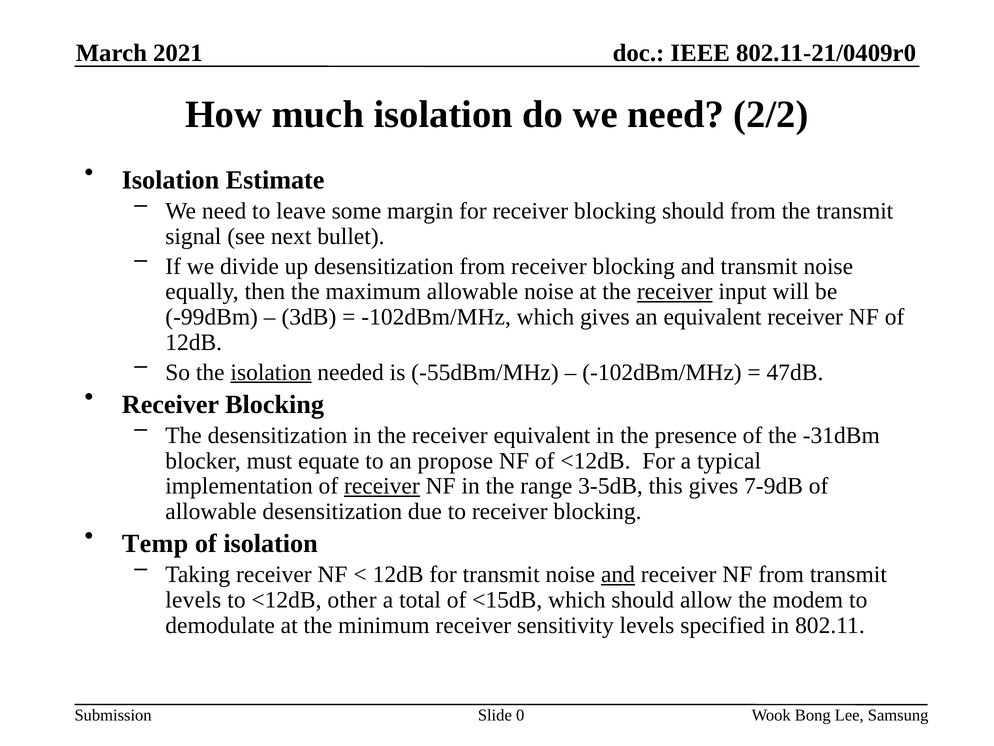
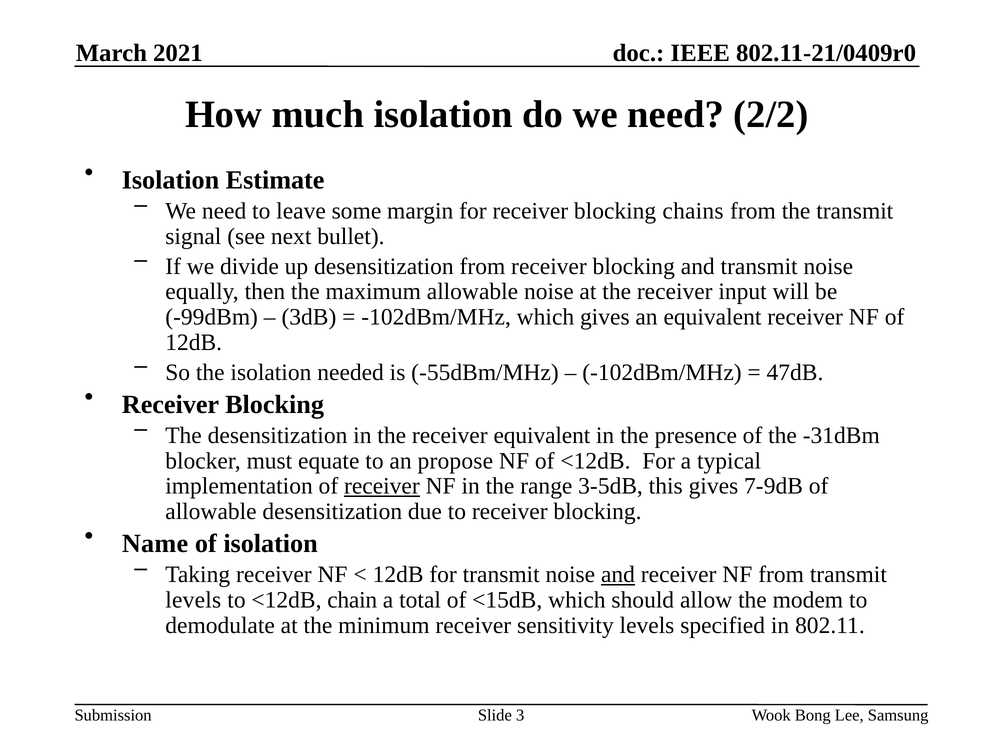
blocking should: should -> chains (693, 211)
receiver underline: present -> none (675, 291)
isolation underline: present -> none (271, 372)
Temp: Temp -> Name (155, 543)
other: other -> chain (352, 600)
0: 0 -> 3 (520, 715)
